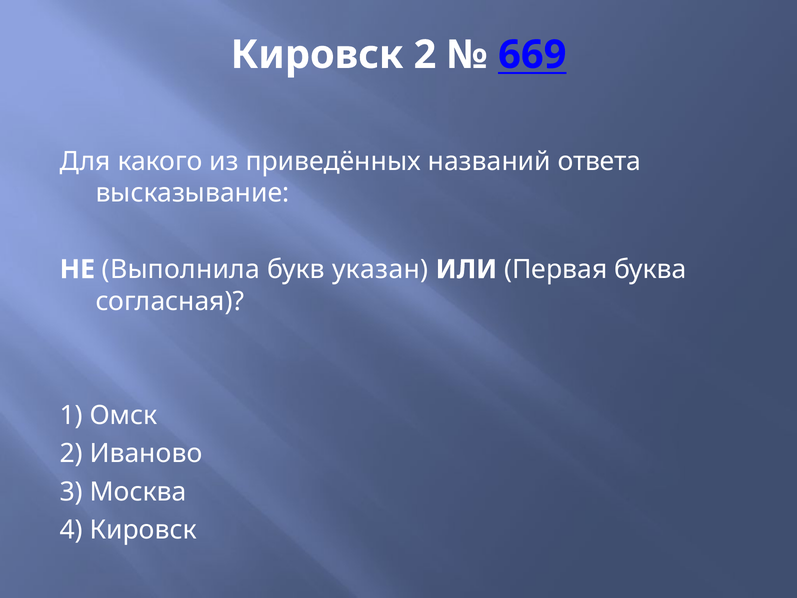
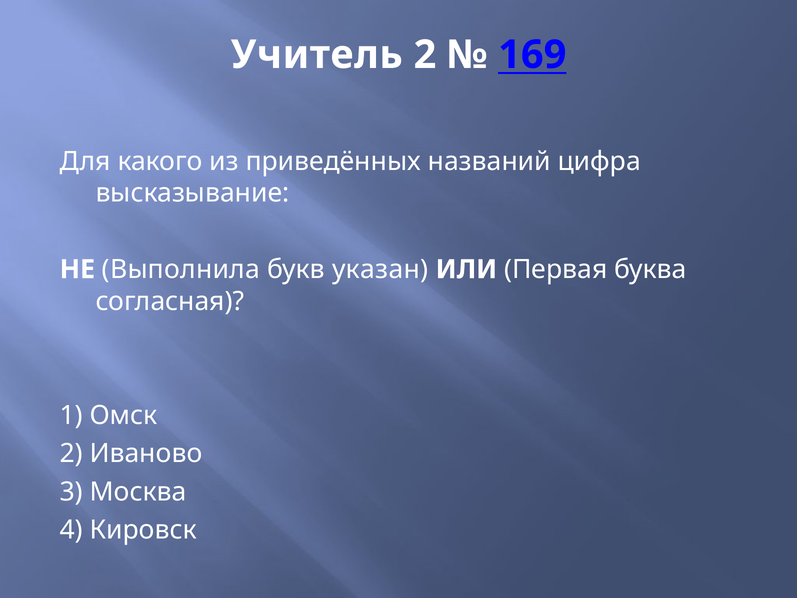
Кировск: Кировск -> Учитель (317, 55)
669: 669 -> 169 (532, 55)
ответа: ответа -> цифра (599, 161)
